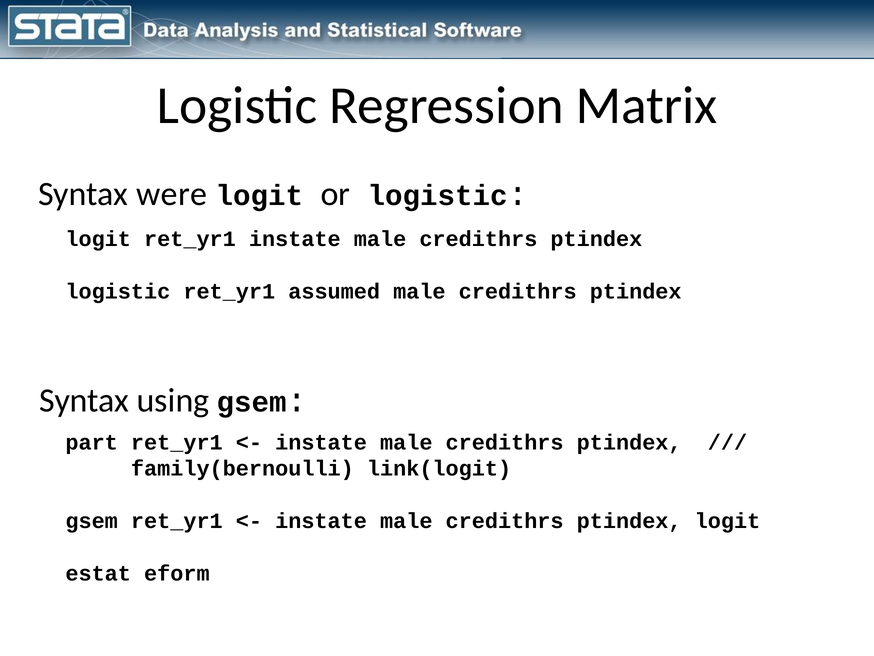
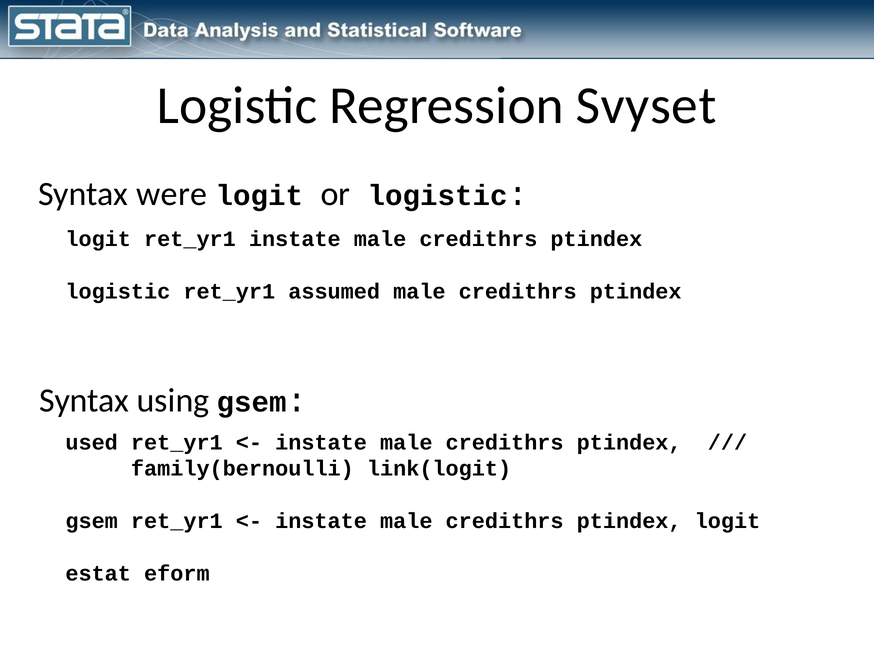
Matrix: Matrix -> Svyset (646, 106)
part: part -> used (92, 442)
